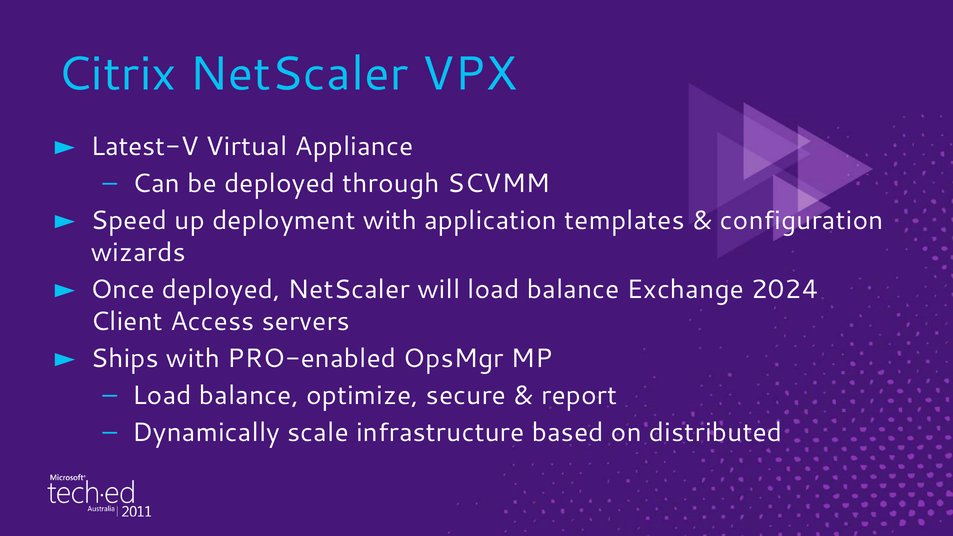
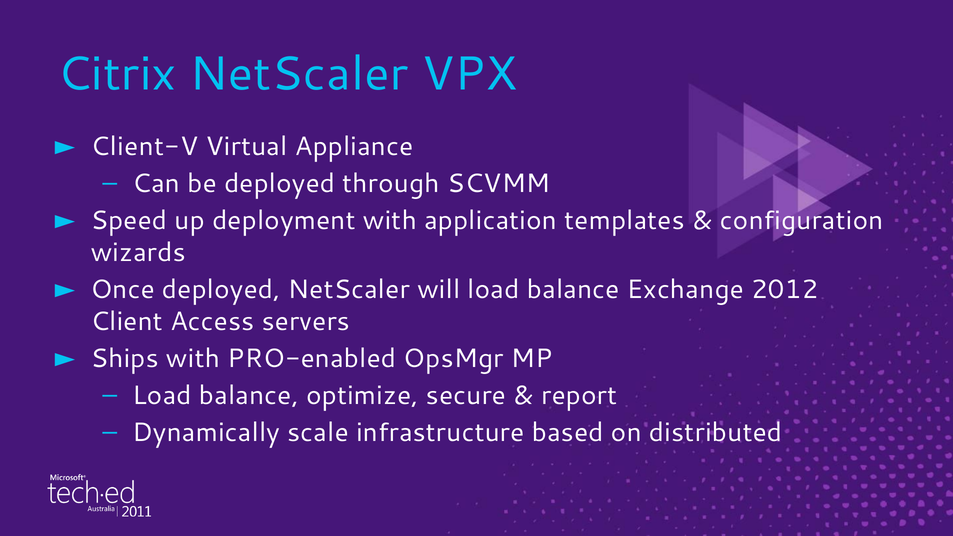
Latest-V: Latest-V -> Client-V (144, 146)
2024: 2024 -> 2012 (785, 290)
